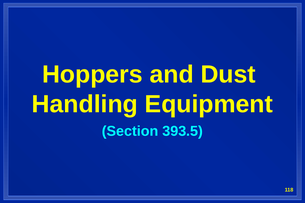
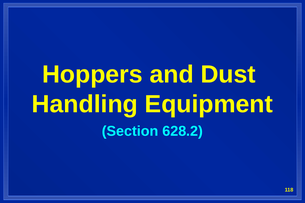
393.5: 393.5 -> 628.2 (183, 131)
